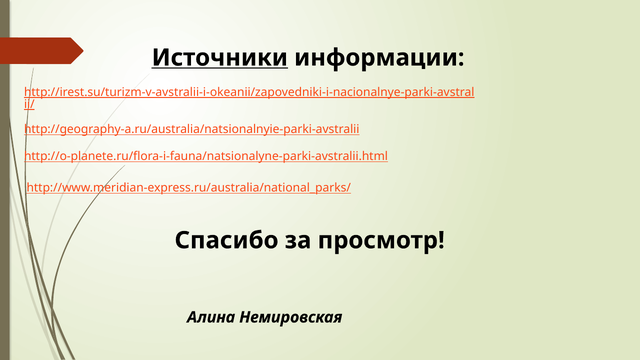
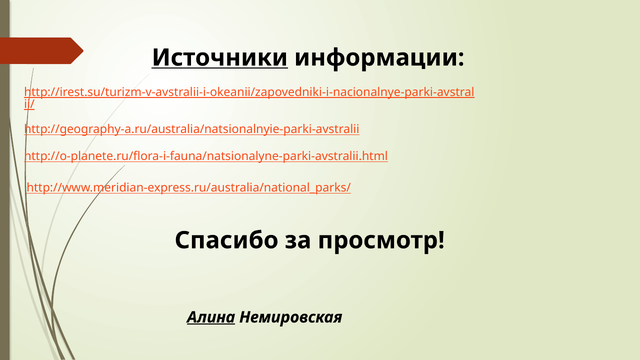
Алина underline: none -> present (211, 317)
